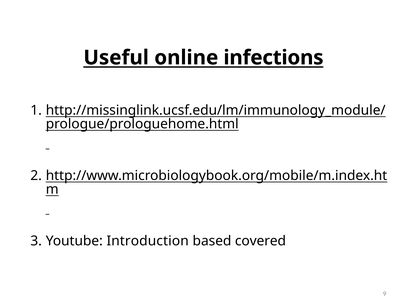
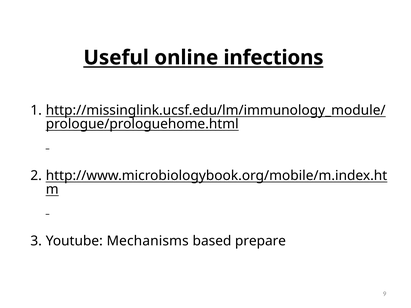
Introduction: Introduction -> Mechanisms (148, 241)
covered: covered -> prepare (260, 241)
